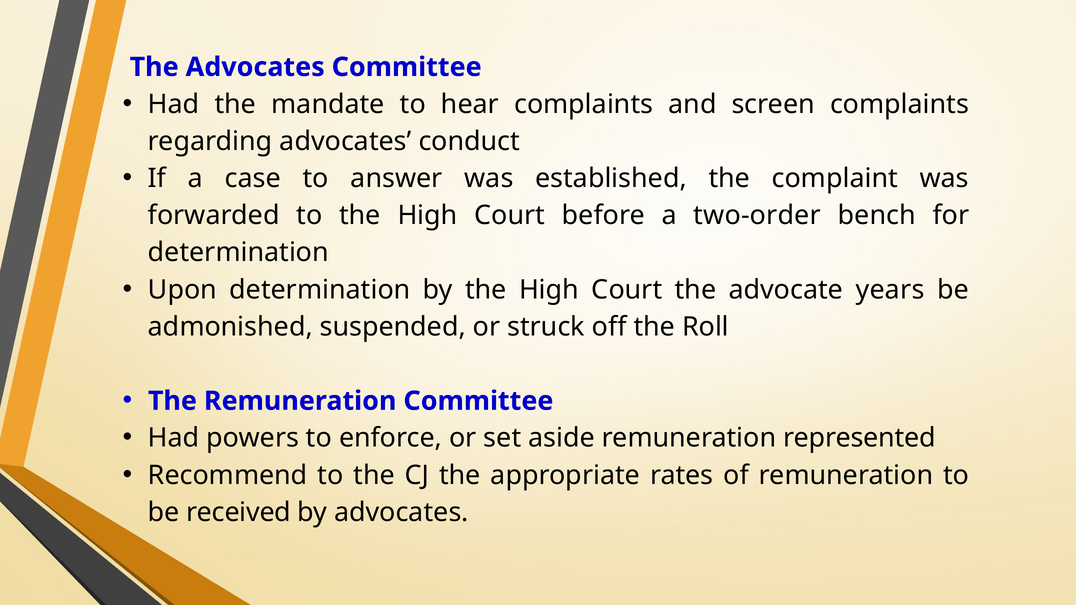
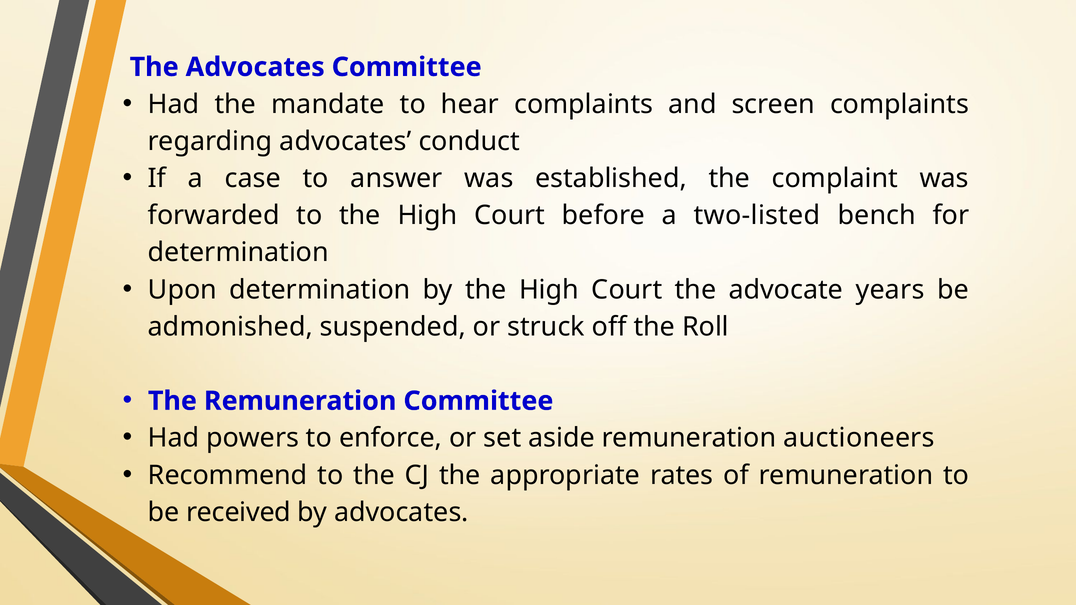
two-order: two-order -> two-listed (757, 216)
represented: represented -> auctioneers (859, 438)
